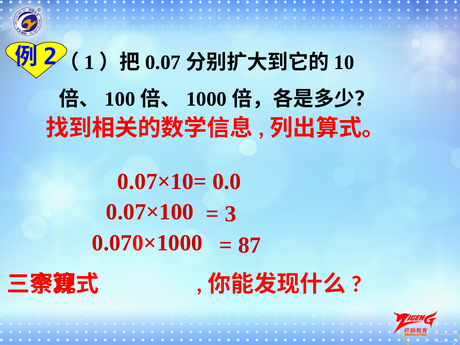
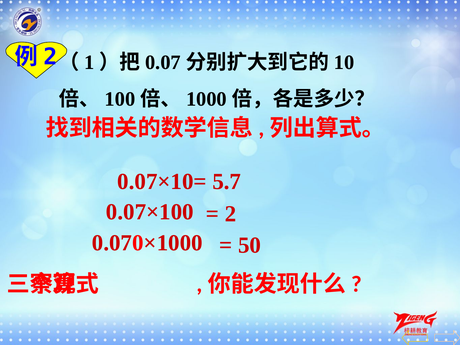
0.0: 0.0 -> 5.7 (227, 181)
3: 3 -> 2 (230, 214)
87: 87 -> 50 (250, 245)
